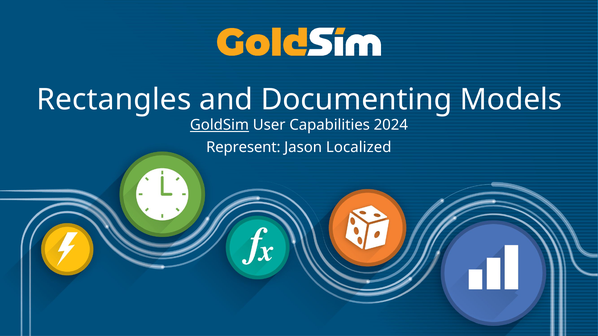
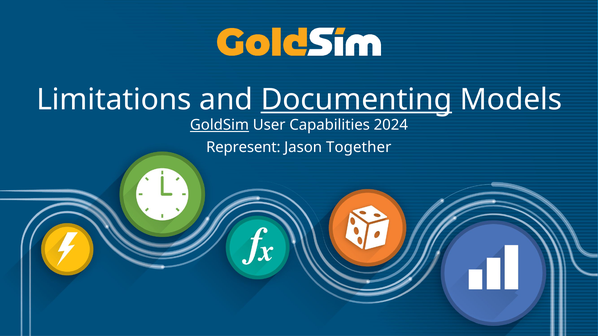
Rectangles: Rectangles -> Limitations (114, 100)
Documenting underline: none -> present (356, 100)
Localized: Localized -> Together (359, 148)
